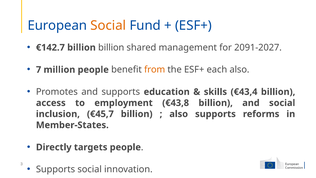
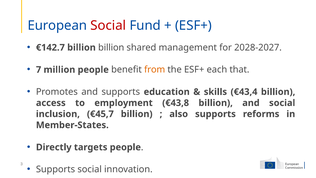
Social colour: orange -> red (108, 26)
2091-2027: 2091-2027 -> 2028-2027 (258, 47)
each also: also -> that (239, 70)
